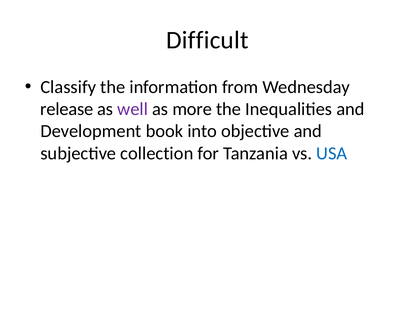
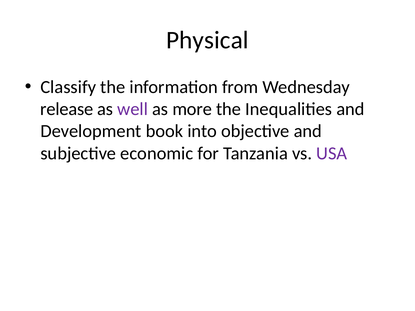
Difficult: Difficult -> Physical (207, 40)
collection: collection -> economic (157, 153)
USA colour: blue -> purple (332, 153)
